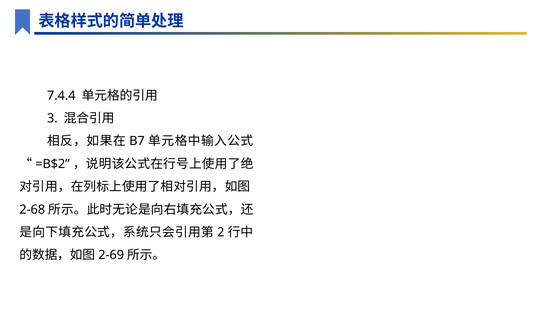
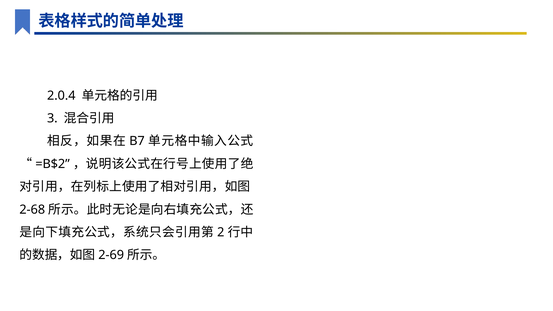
7.4.4: 7.4.4 -> 2.0.4 (61, 96)
